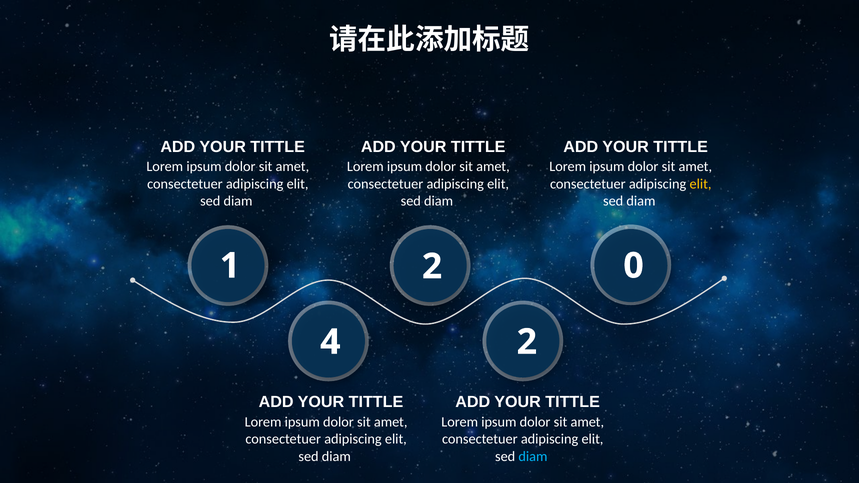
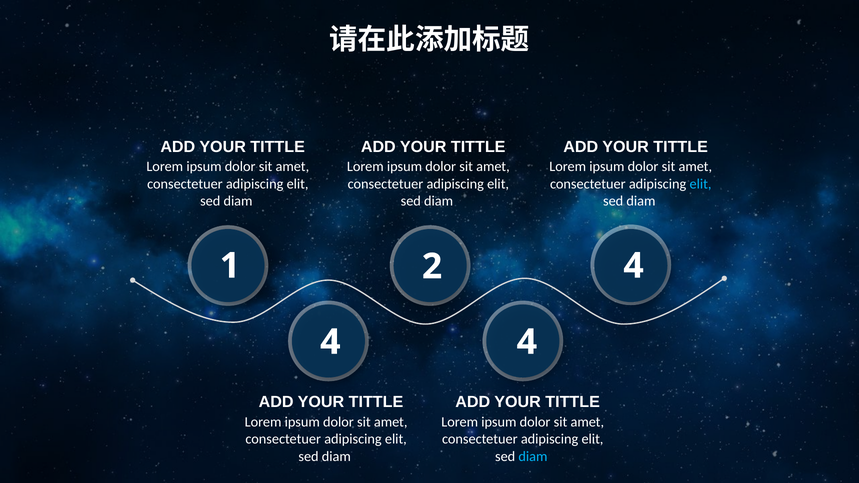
elit colour: yellow -> light blue (701, 184)
2 0: 0 -> 4 (634, 266)
2: 2 -> 4 (527, 342)
